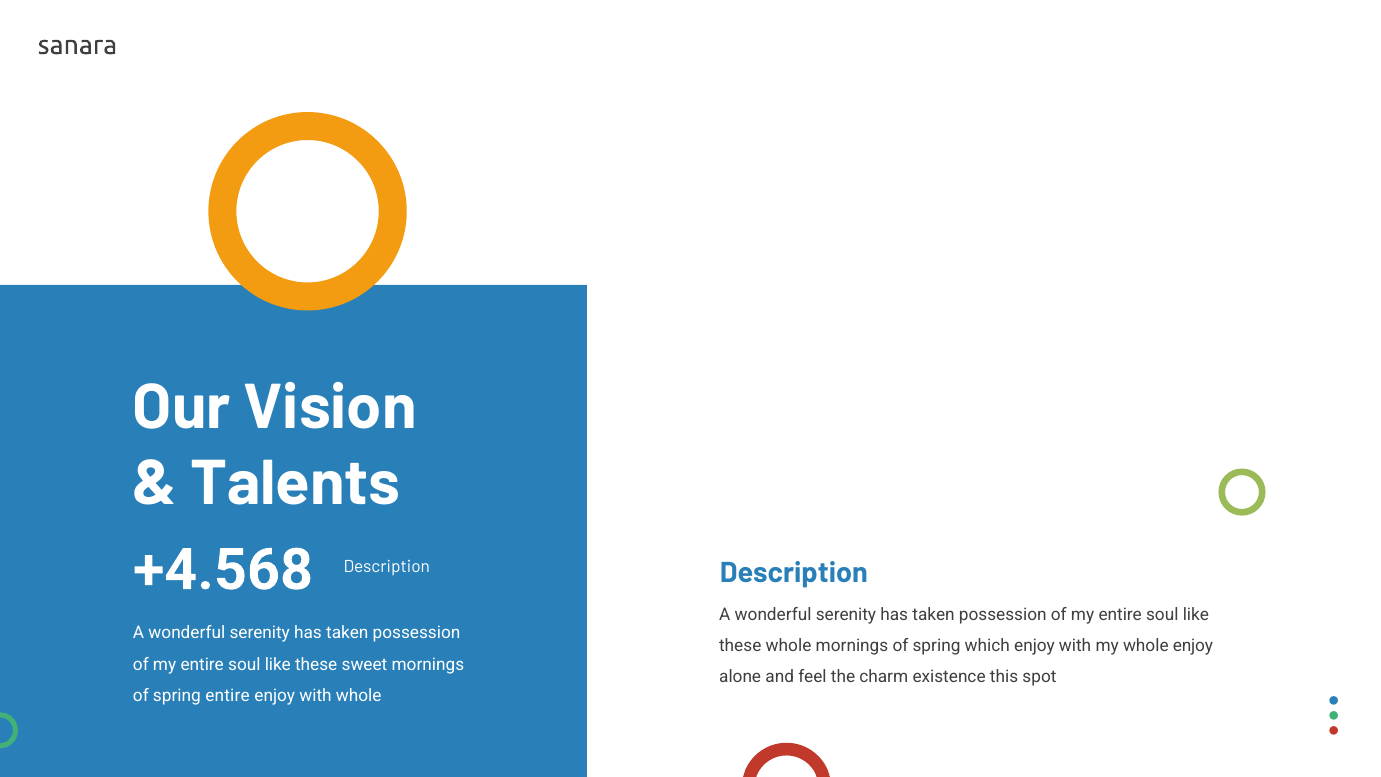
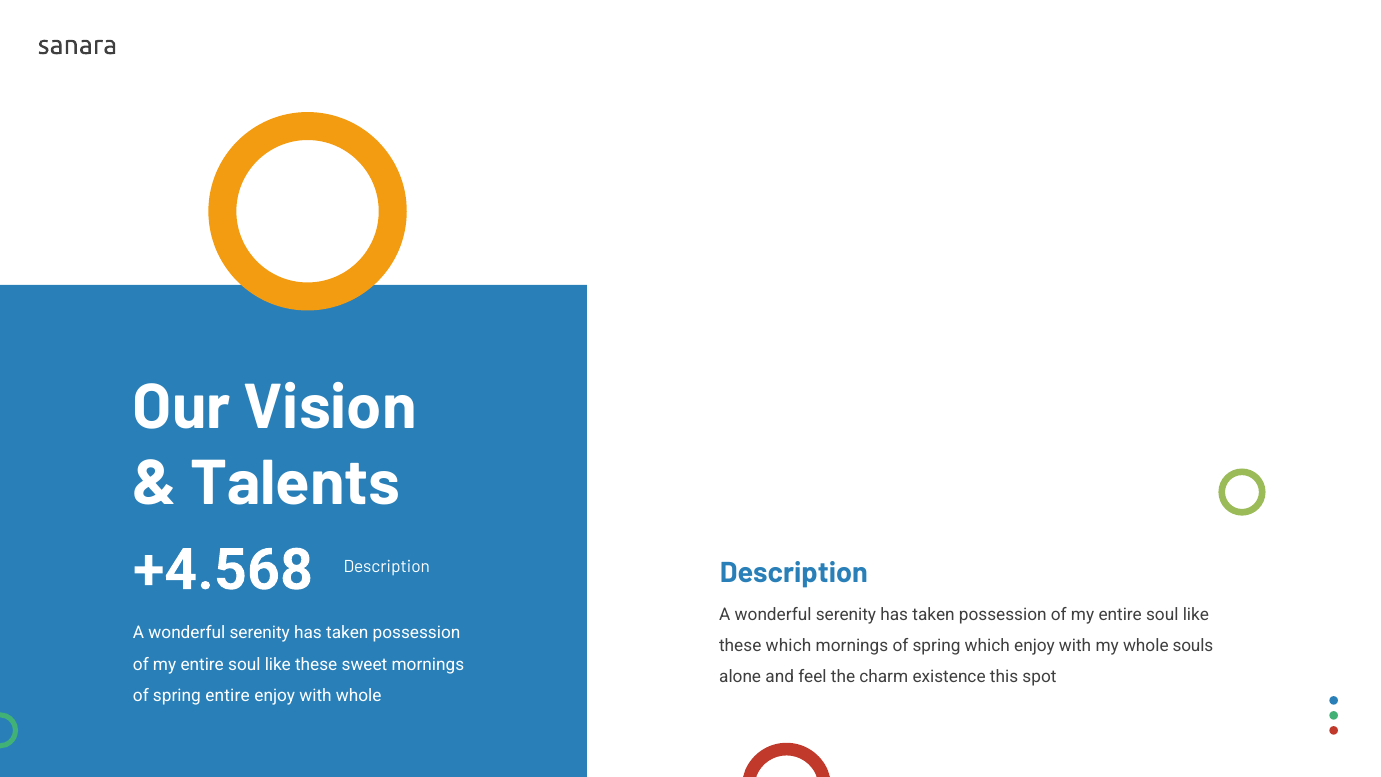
these whole: whole -> which (789, 646)
whole enjoy: enjoy -> souls (1193, 646)
